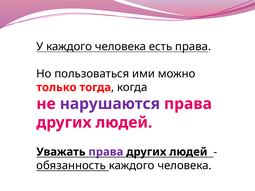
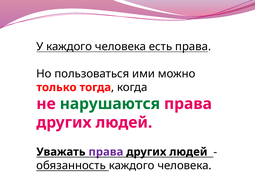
нарушаются colour: purple -> green (110, 104)
